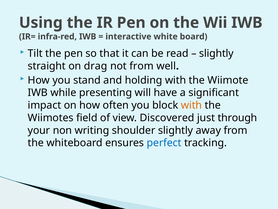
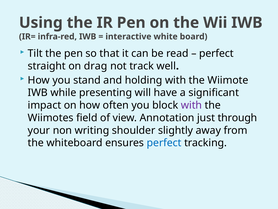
slightly: slightly -> perfect (216, 53)
not from: from -> track (142, 66)
with colour: orange -> purple (191, 105)
Discovered: Discovered -> Annotation (167, 118)
